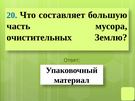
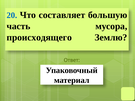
очистительных: очистительных -> происходящего (39, 38)
